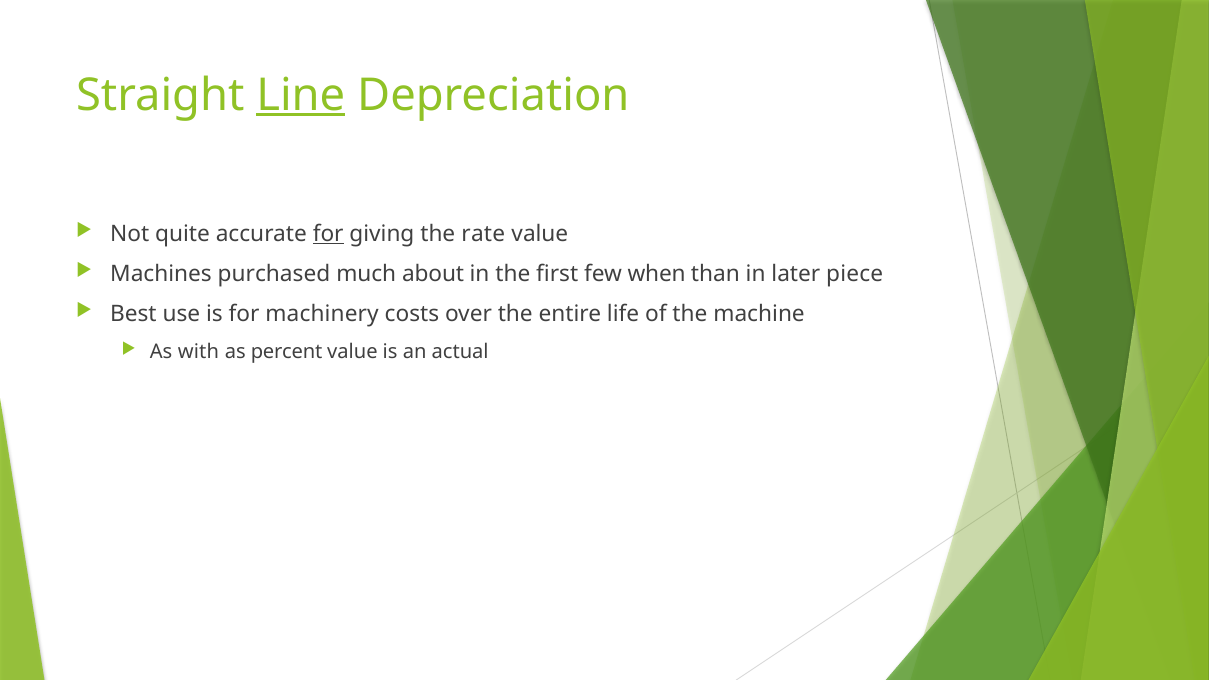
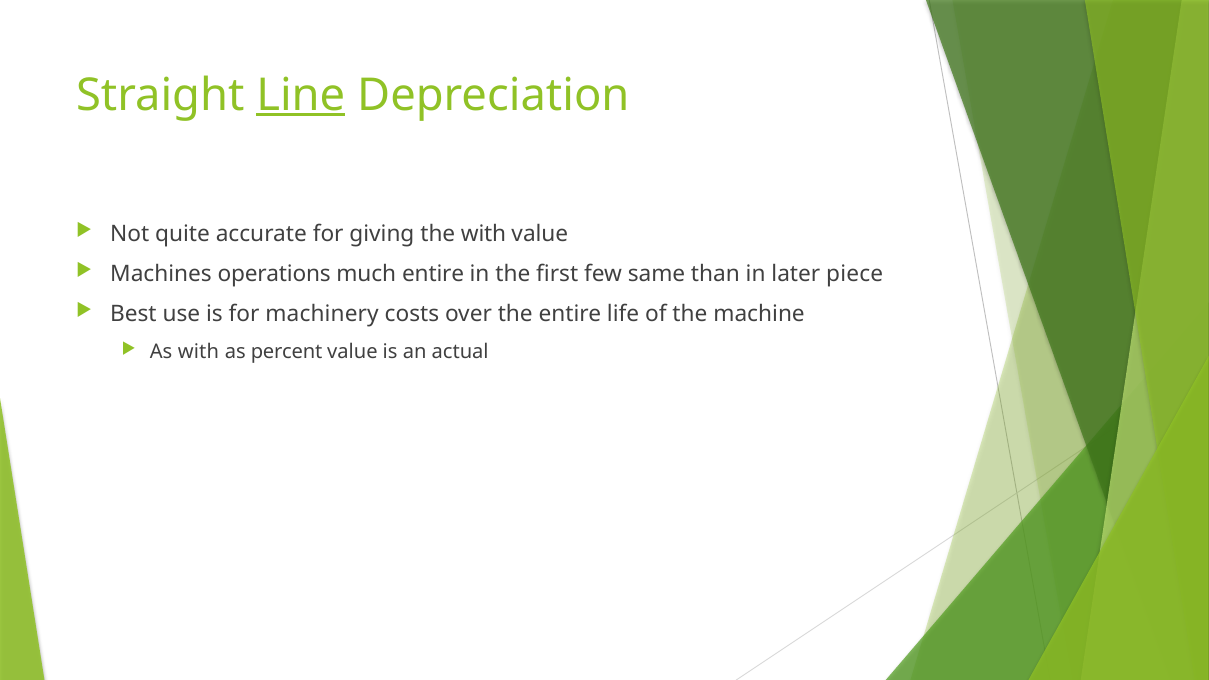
for underline: present -> none (328, 234)
the rate: rate -> with (484, 234)
purchased: purchased -> operations (274, 274)
much about: about -> entire (433, 274)
when: when -> same (657, 274)
